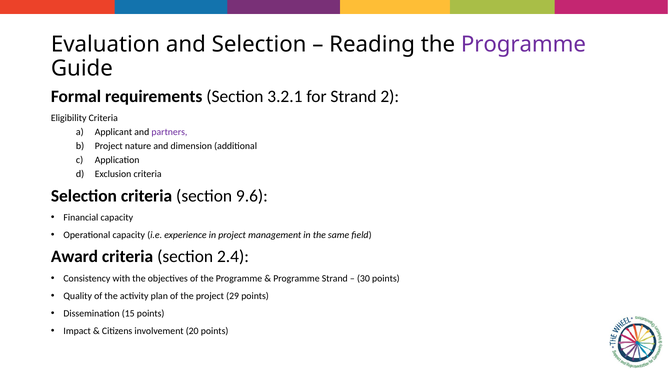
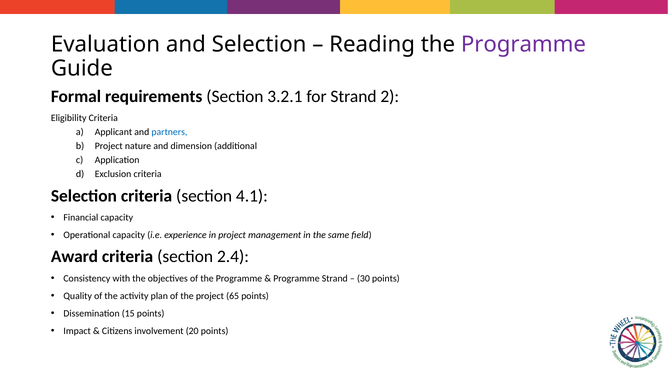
partners colour: purple -> blue (169, 132)
9.6: 9.6 -> 4.1 (252, 196)
29: 29 -> 65 (233, 296)
